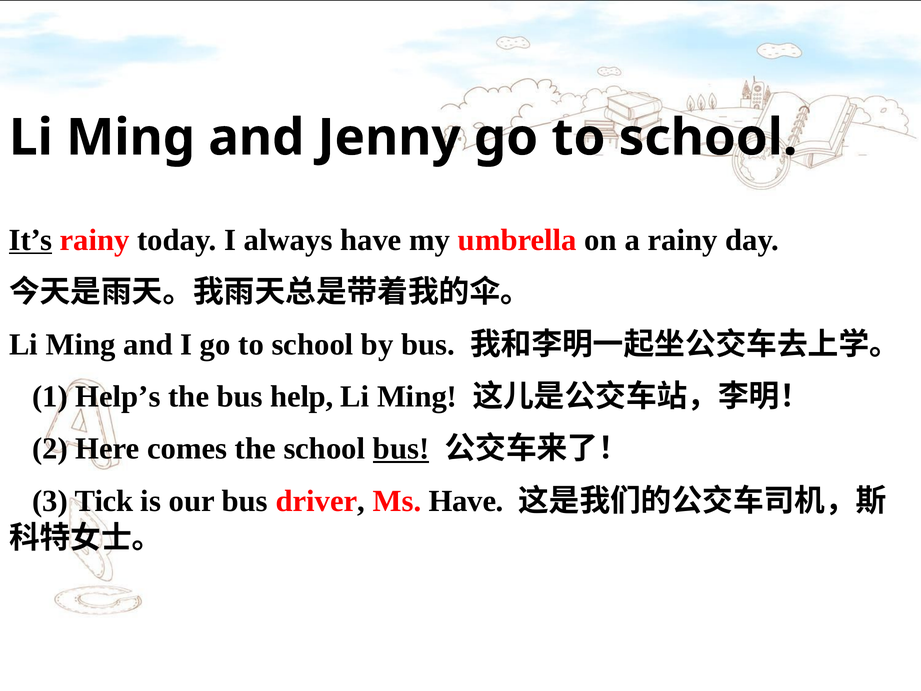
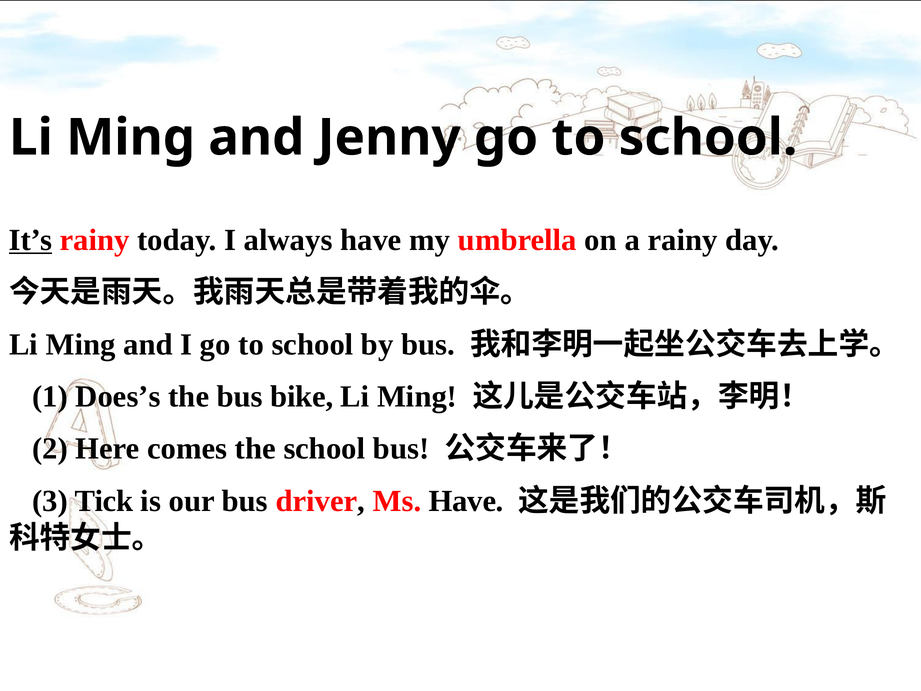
Help’s: Help’s -> Does’s (118, 397)
help: help -> bike (302, 397)
bus underline: present -> none (401, 449)
